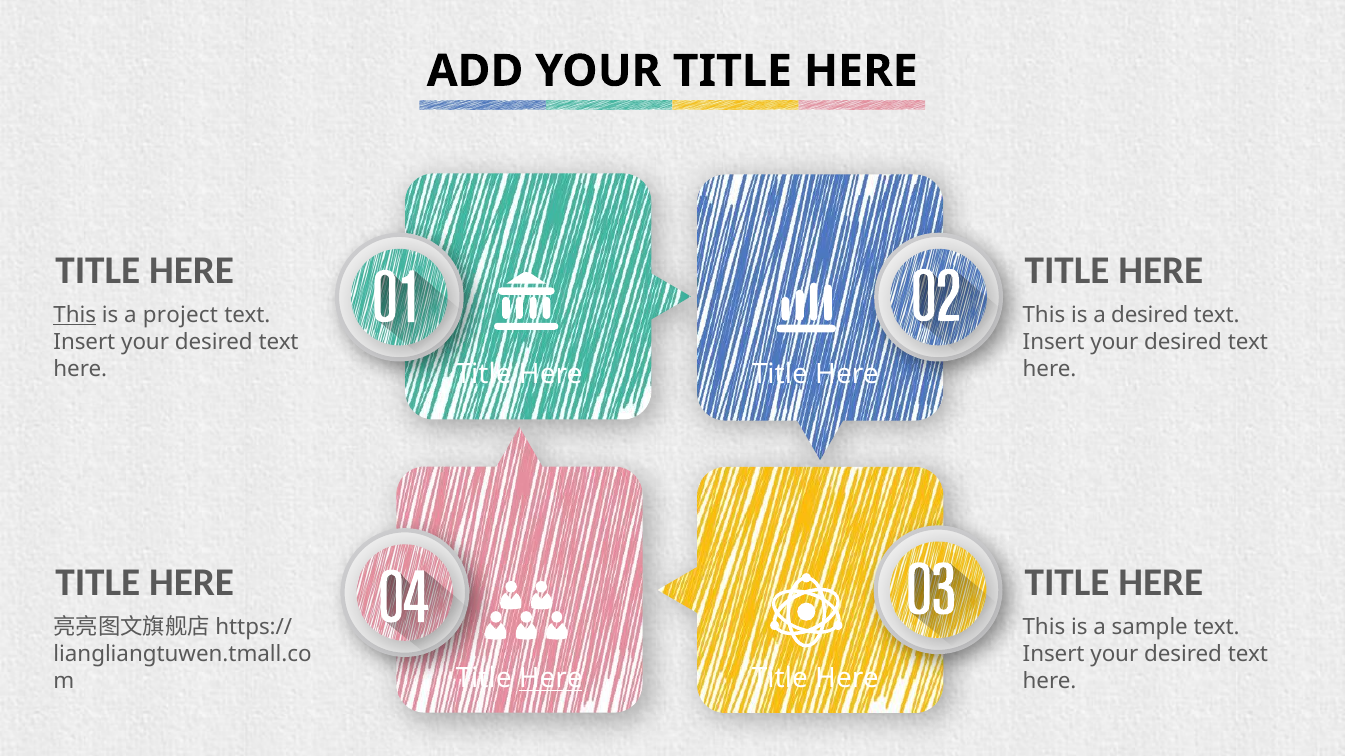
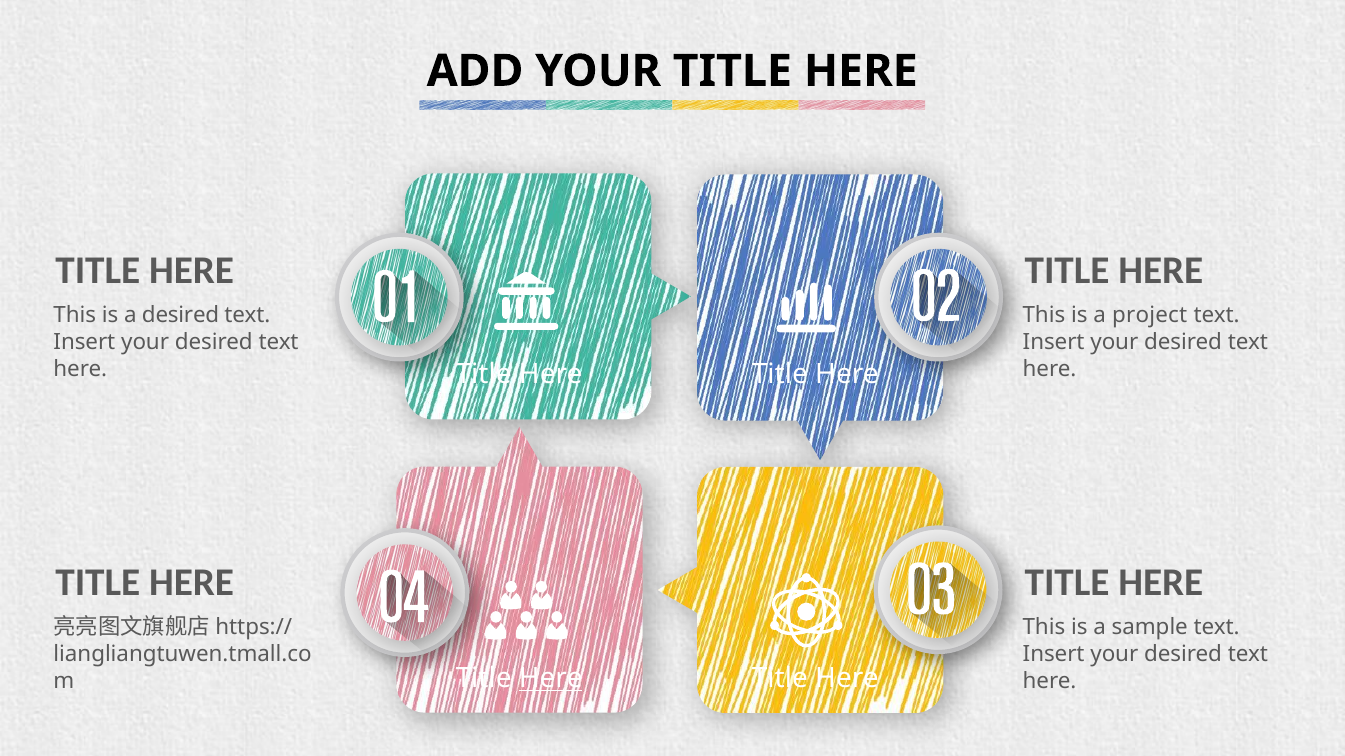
This underline: present -> none (75, 315)
a project: project -> desired (181, 315)
a desired: desired -> project (1150, 315)
